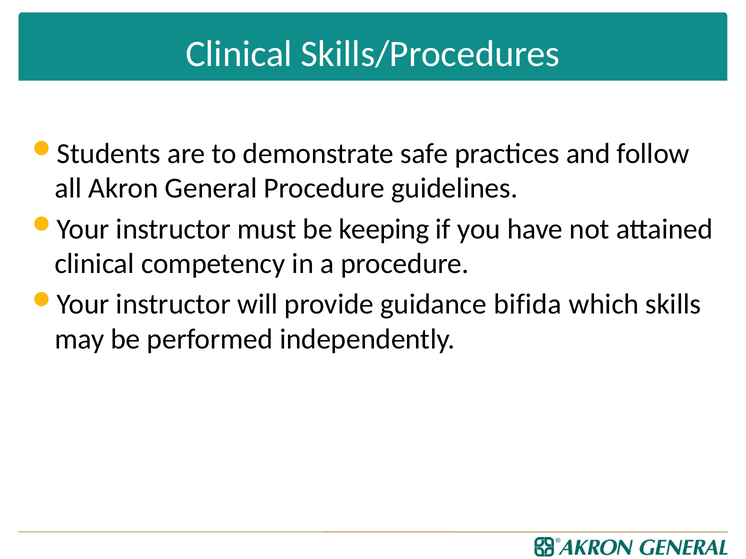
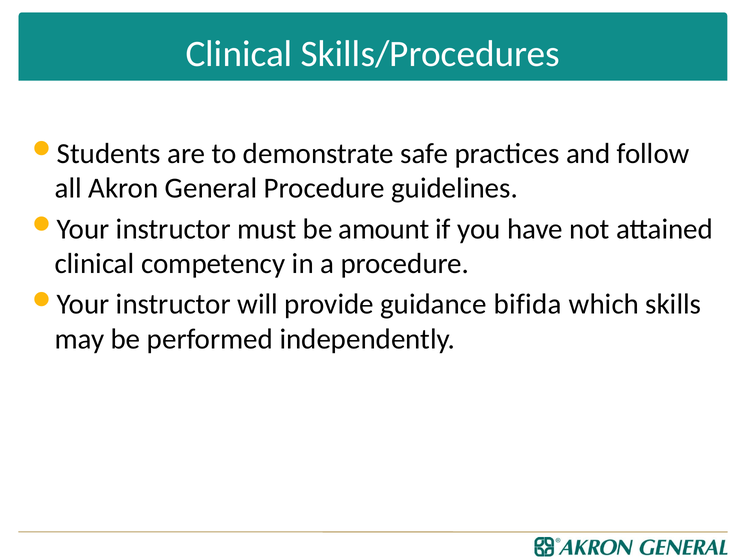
keeping: keeping -> amount (384, 229)
